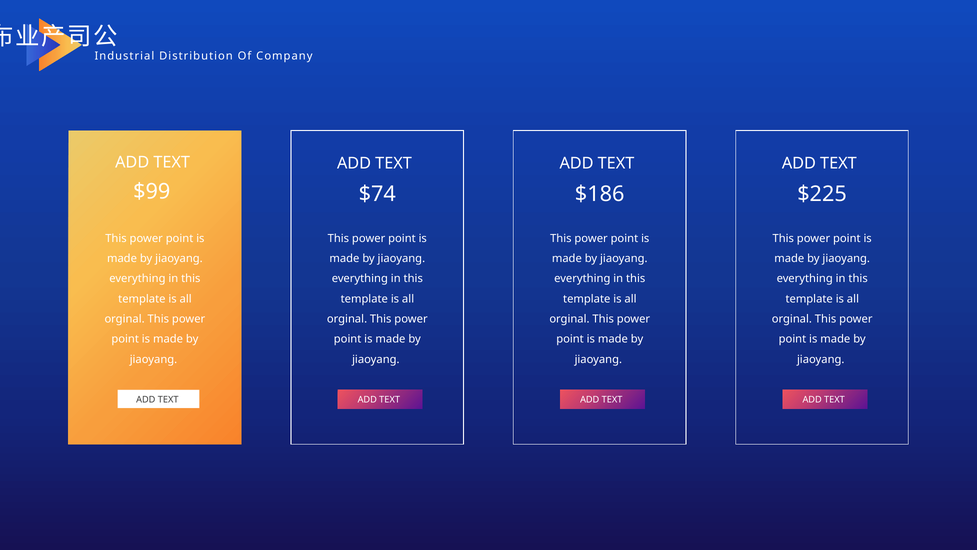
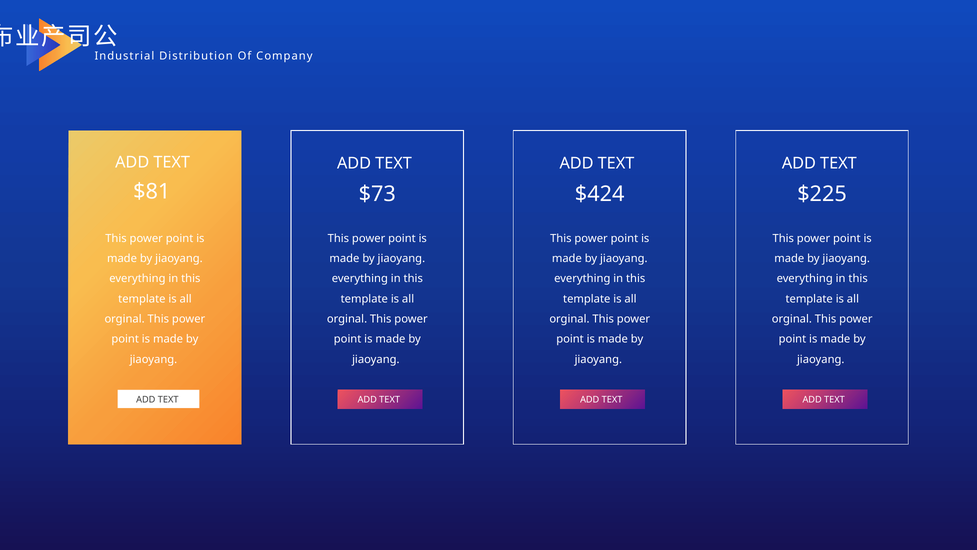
$99: $99 -> $81 (152, 192)
$74: $74 -> $73 (377, 194)
$186: $186 -> $424 (600, 194)
